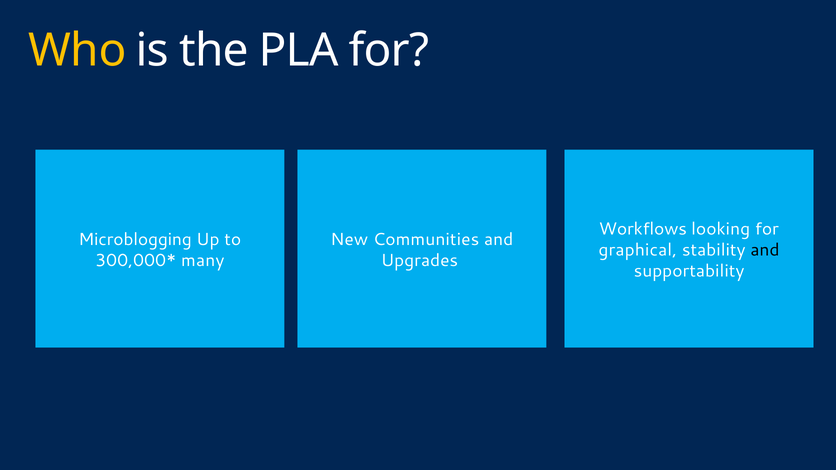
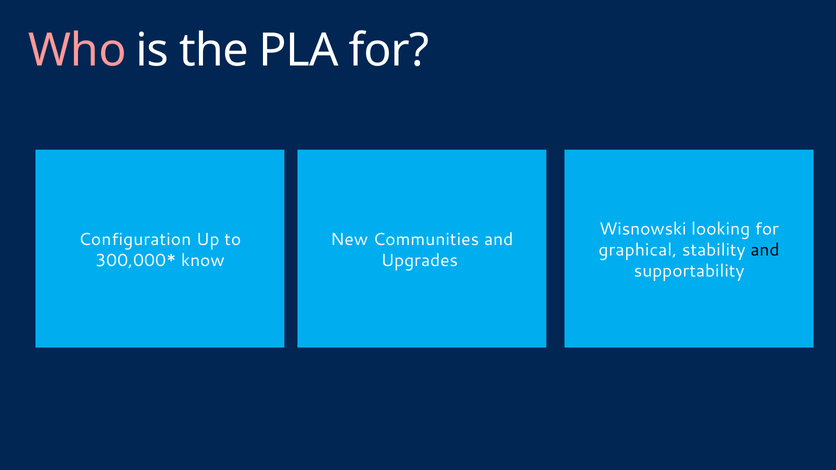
Who colour: yellow -> pink (77, 51)
Workflows: Workflows -> Wisnowski (643, 229)
Microblogging: Microblogging -> Configuration (135, 240)
many: many -> know (203, 260)
